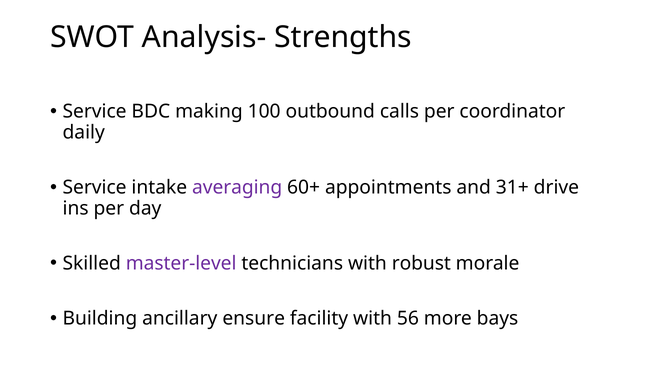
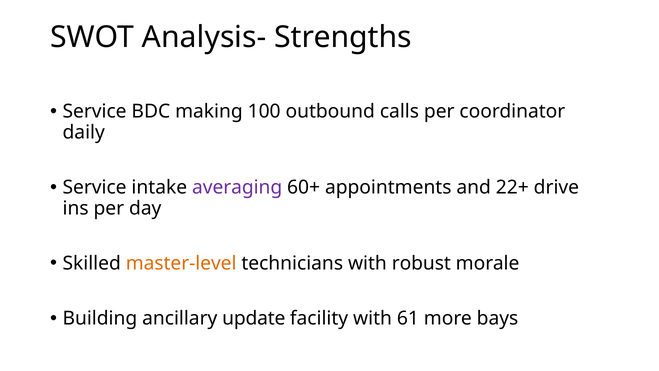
31+: 31+ -> 22+ (512, 187)
master-level colour: purple -> orange (181, 263)
ensure: ensure -> update (254, 318)
56: 56 -> 61 (408, 318)
